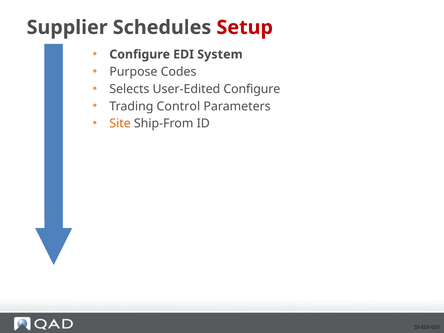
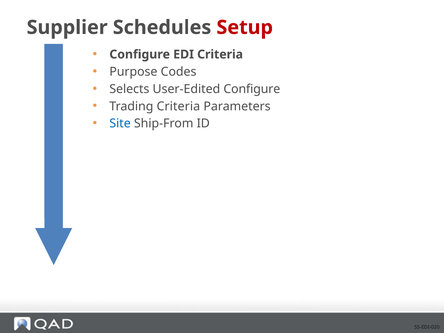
EDI System: System -> Criteria (220, 54)
Trading Control: Control -> Criteria (178, 106)
Site colour: orange -> blue (120, 124)
